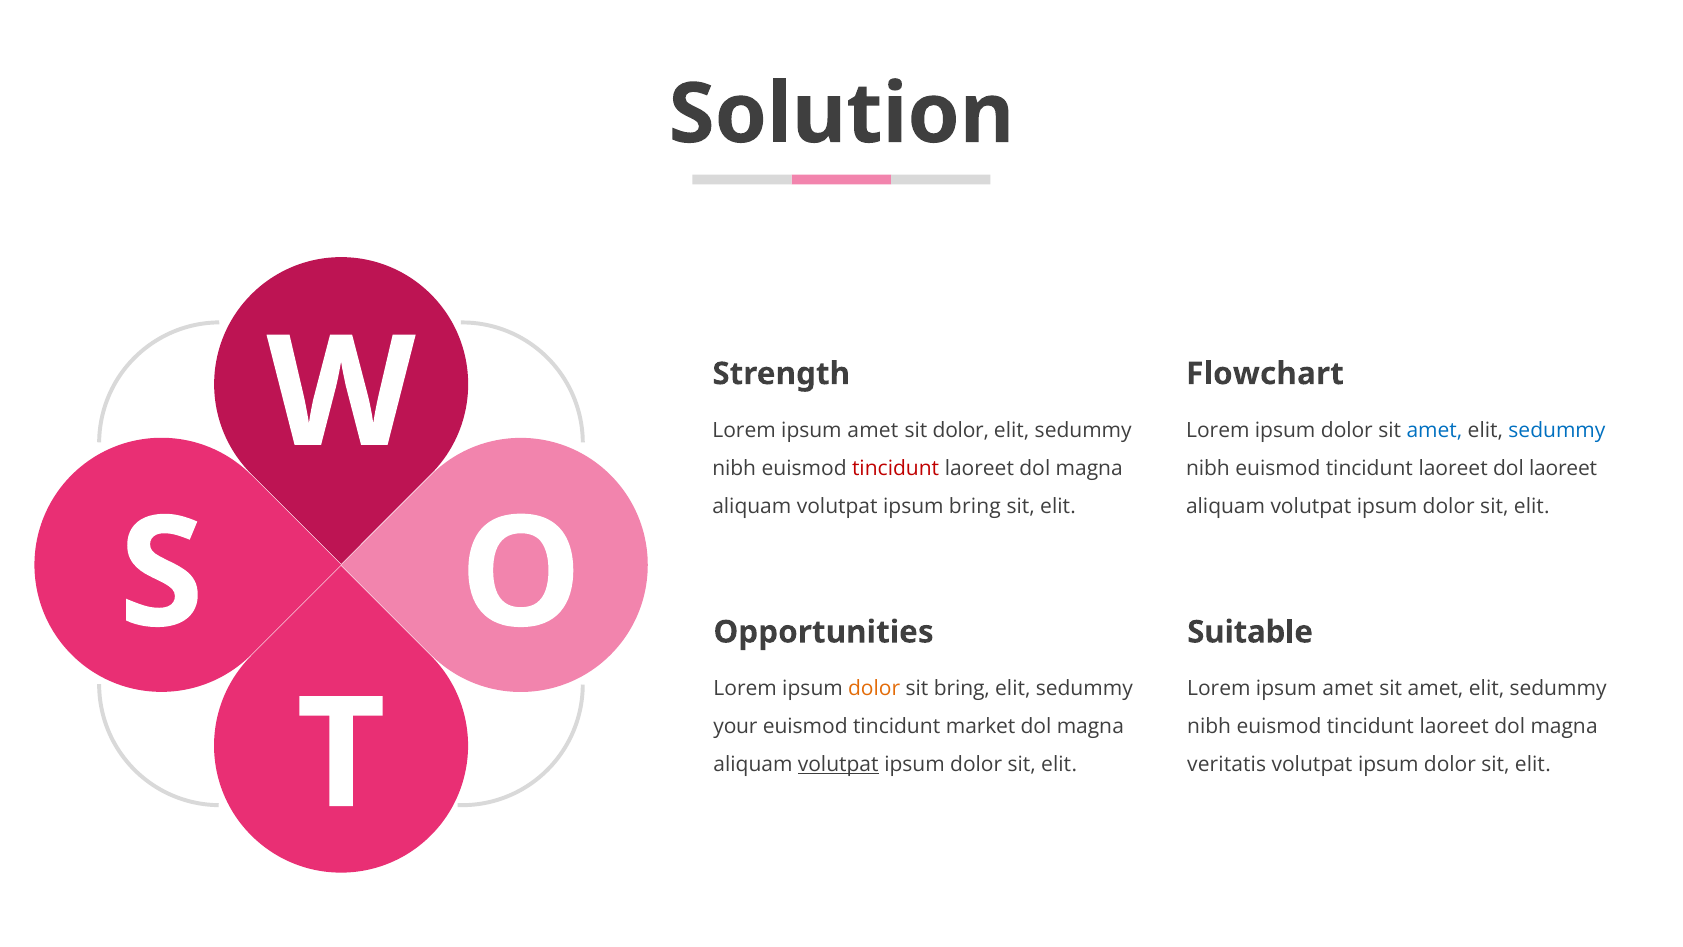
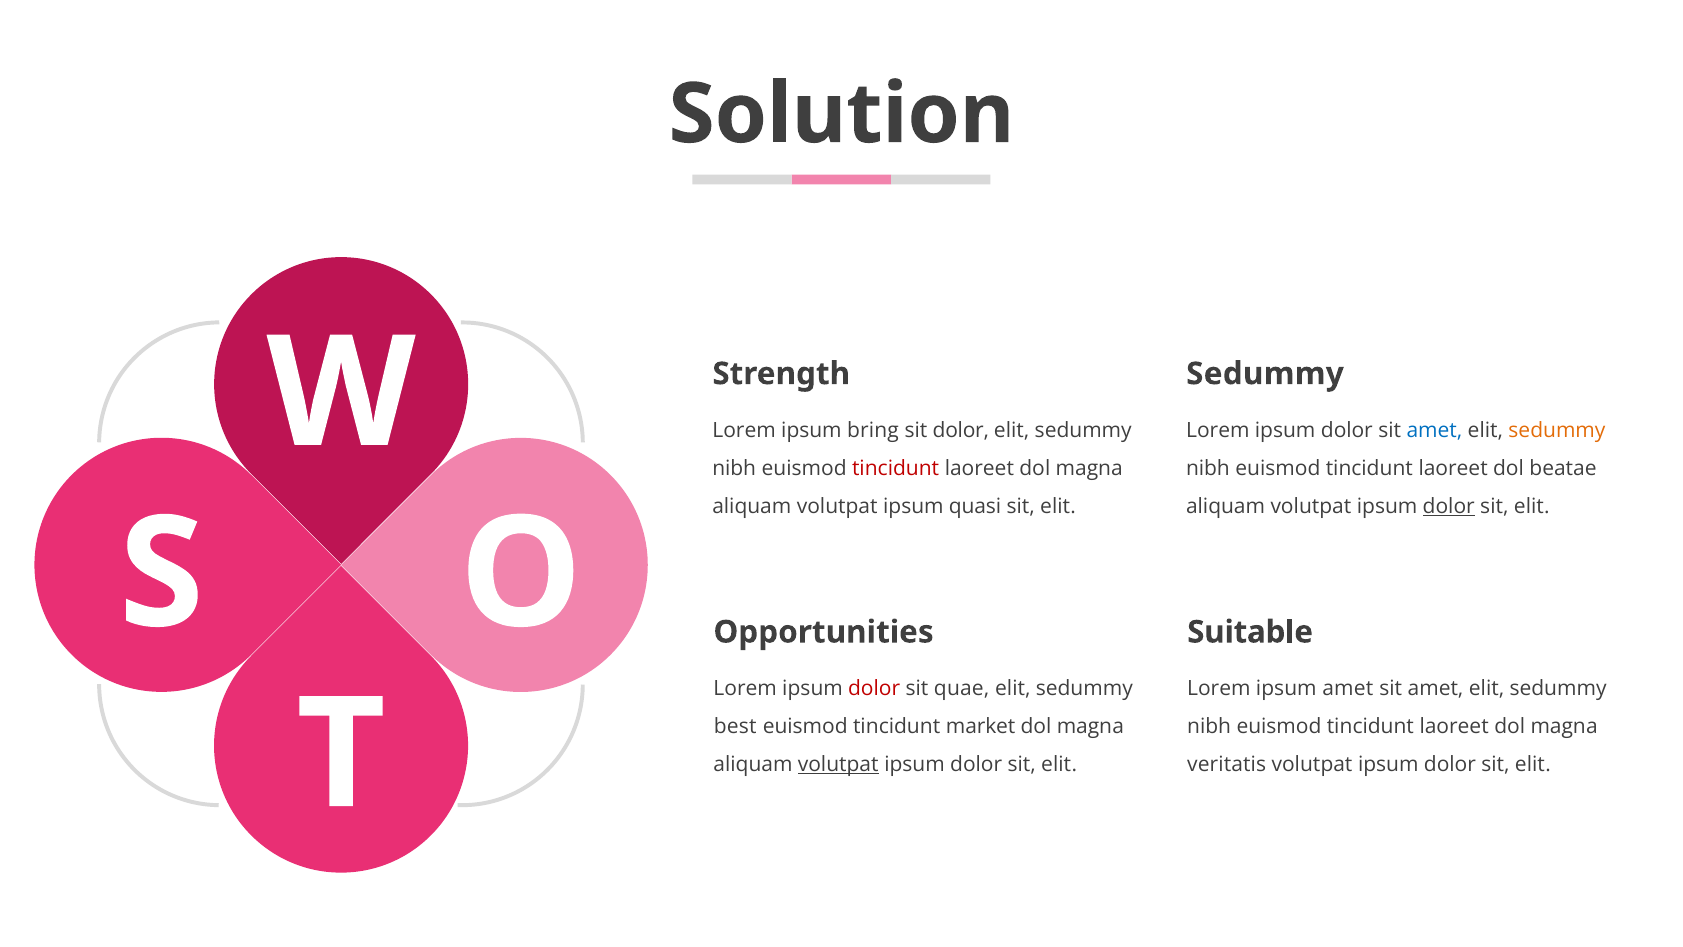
Flowchart: Flowchart -> Sedummy (1265, 374)
amet: amet -> bring (873, 430)
sedummy colour: blue -> orange (1557, 430)
dol laoreet: laoreet -> beatae (1563, 468)
ipsum bring: bring -> quasi (975, 506)
dolor underline: none -> present (1449, 506)
dolor colour: orange -> red (874, 688)
sit bring: bring -> quae (962, 688)
your: your -> best (735, 726)
